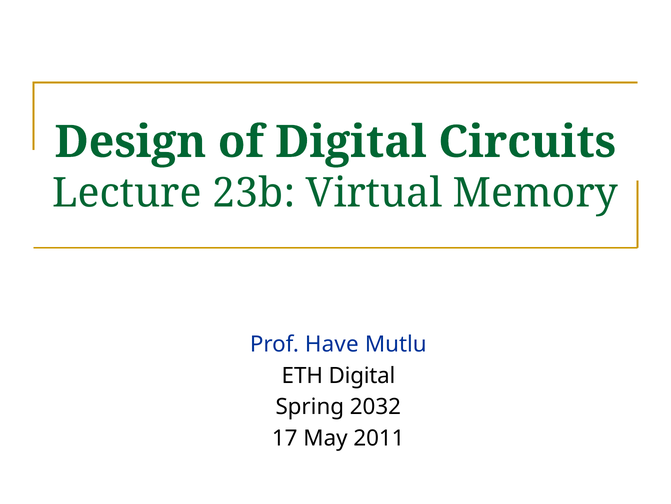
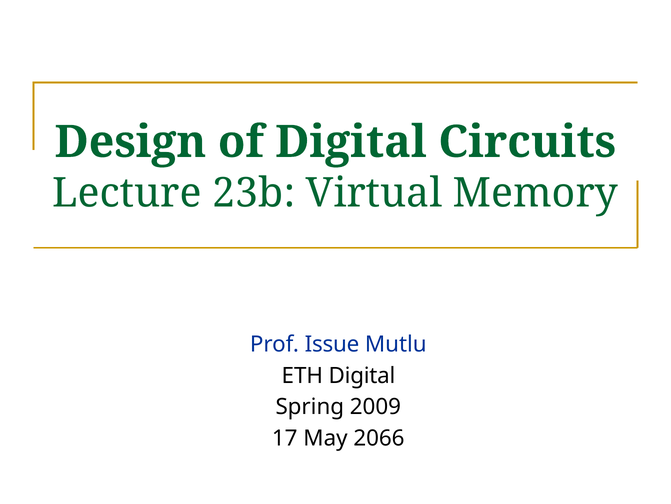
Have: Have -> Issue (332, 344)
2032: 2032 -> 2009 (375, 406)
2011: 2011 -> 2066 (379, 438)
